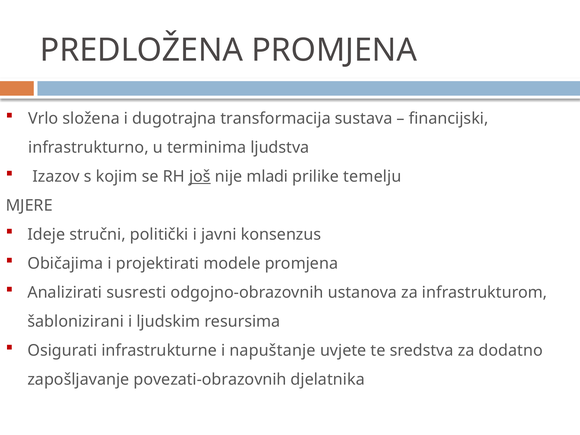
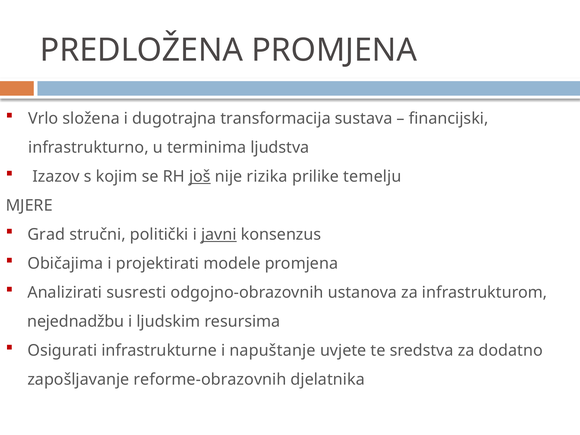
mladi: mladi -> rizika (267, 177)
Ideje: Ideje -> Grad (46, 235)
javni underline: none -> present (219, 235)
šablonizirani: šablonizirani -> nejednadžbu (76, 322)
povezati-obrazovnih: povezati-obrazovnih -> reforme-obrazovnih (210, 380)
